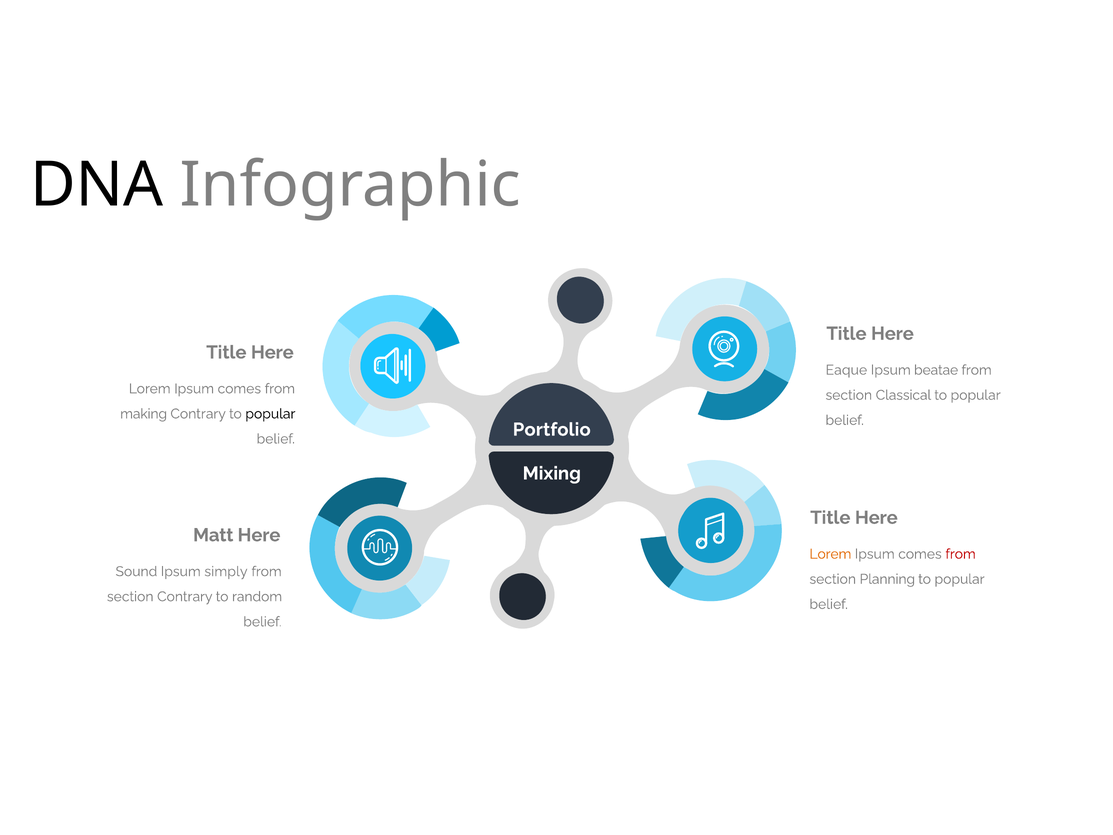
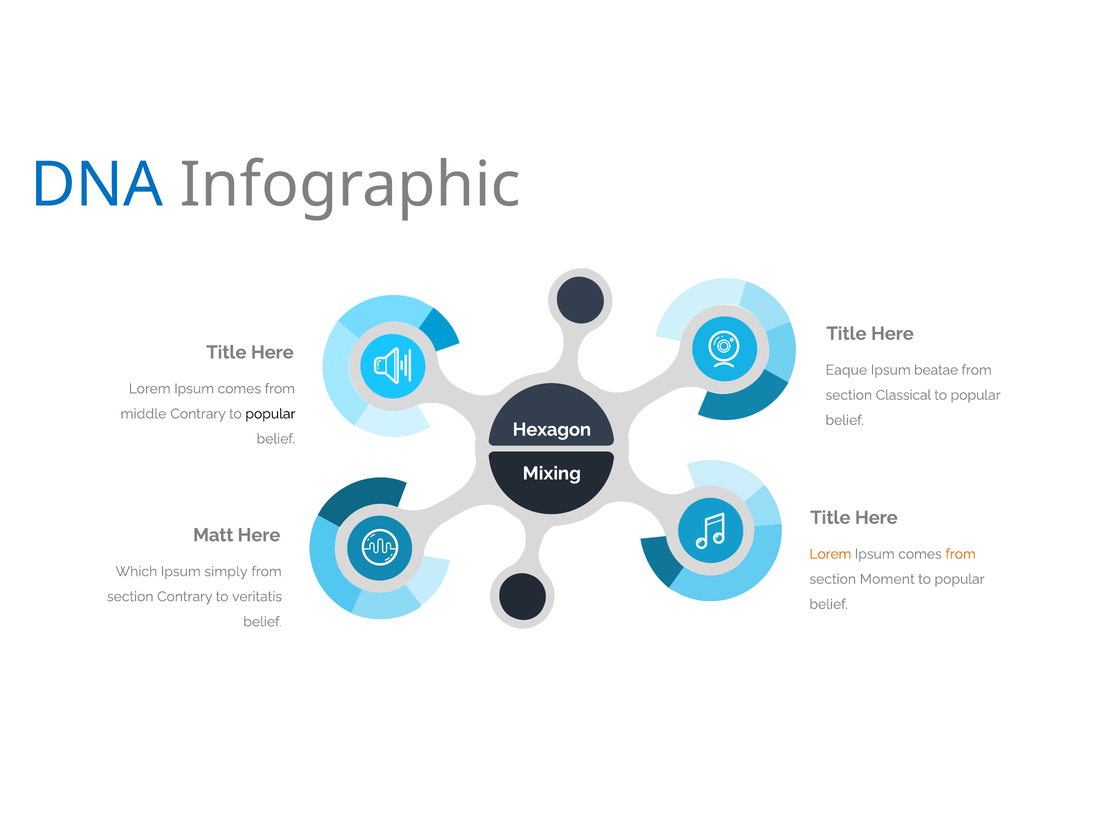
DNA colour: black -> blue (97, 185)
making: making -> middle (143, 414)
Portfolio: Portfolio -> Hexagon (552, 429)
from colour: red -> orange (961, 554)
Sound: Sound -> Which (136, 571)
Planning: Planning -> Moment (887, 579)
random: random -> veritatis (257, 596)
